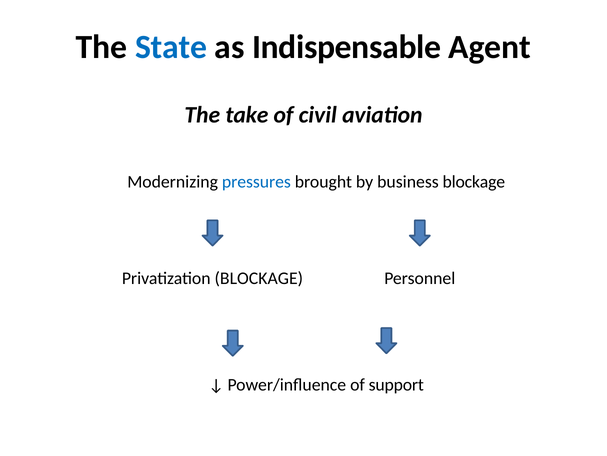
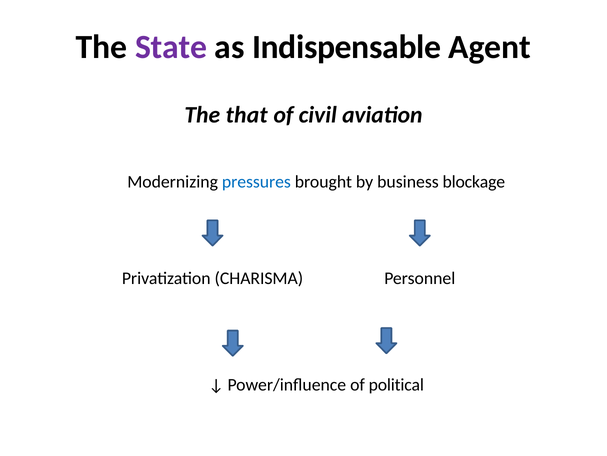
State colour: blue -> purple (171, 47)
take: take -> that (247, 115)
Privatization BLOCKAGE: BLOCKAGE -> CHARISMA (259, 278)
support: support -> political (396, 384)
